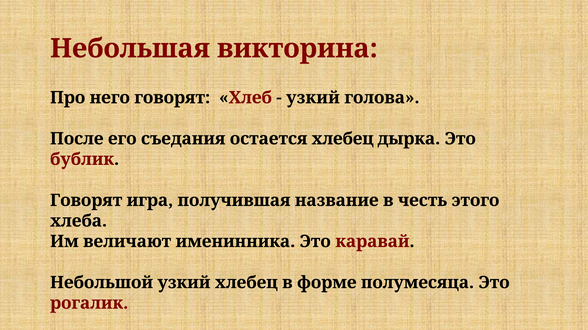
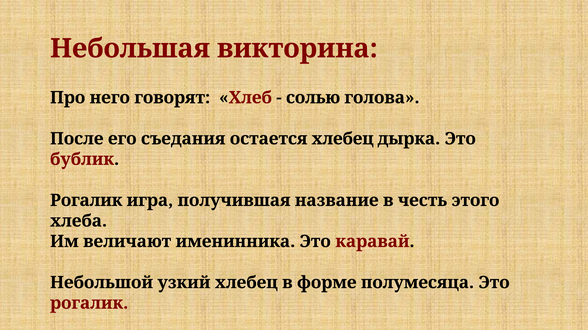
узкий: узкий -> солью (313, 98)
Говорят: Говорят -> Рогалик (86, 201)
